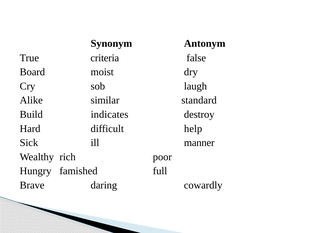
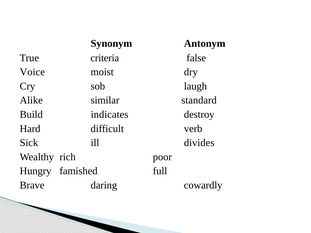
Board: Board -> Voice (32, 72)
help: help -> verb (193, 129)
manner: manner -> divides (199, 143)
